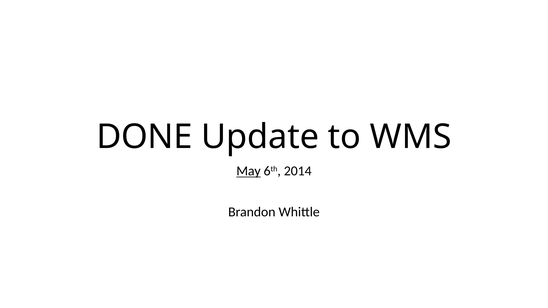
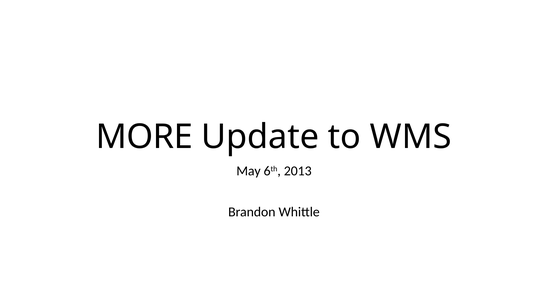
DONE: DONE -> MORE (144, 137)
May underline: present -> none (248, 171)
2014: 2014 -> 2013 (298, 171)
